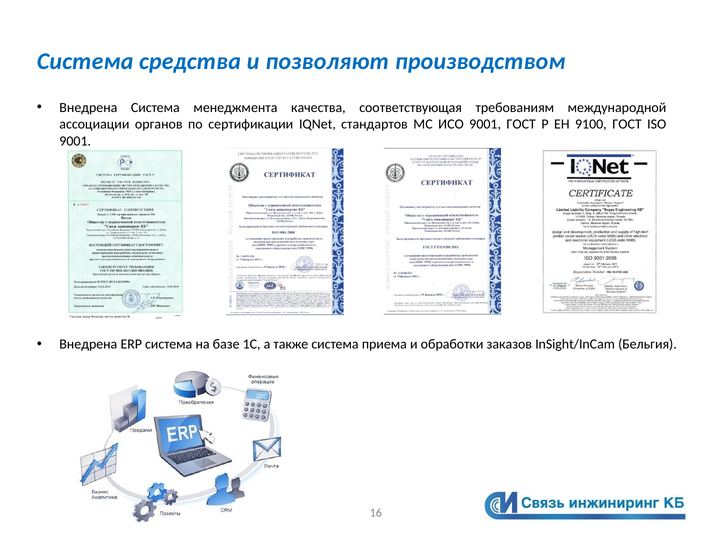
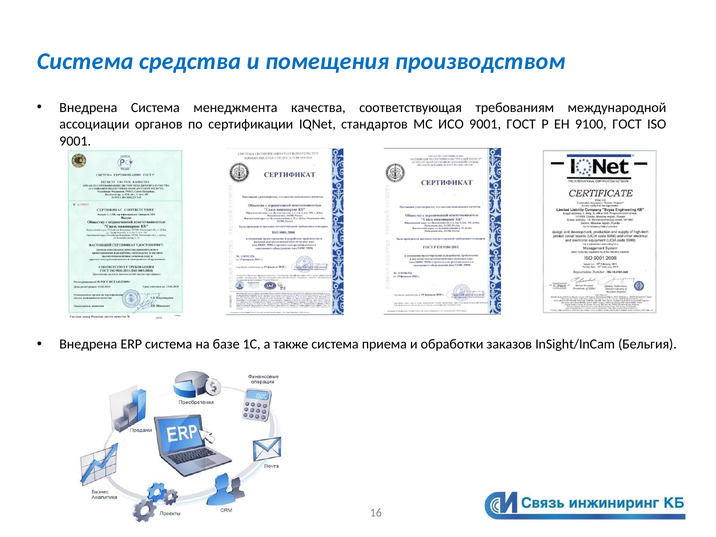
позволяют: позволяют -> помещения (327, 61)
